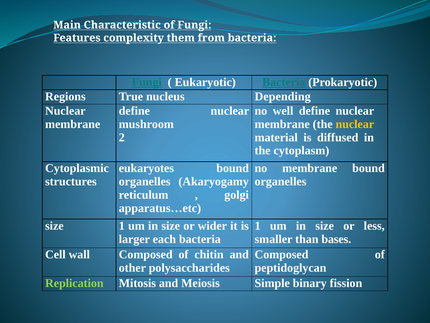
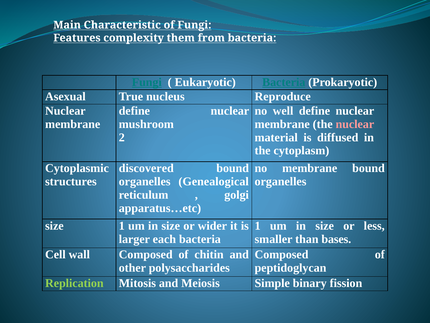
Regions: Regions -> Asexual (65, 96)
Depending: Depending -> Reproduce (283, 96)
nuclear colour: yellow -> pink (355, 124)
eukaryotes: eukaryotes -> discovered (146, 168)
Akaryogamy: Akaryogamy -> Genealogical (214, 181)
